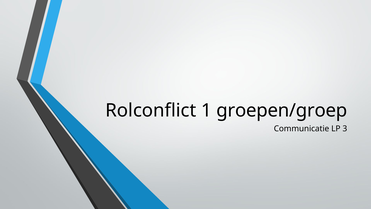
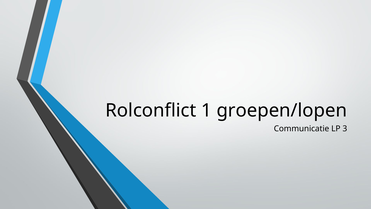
groepen/groep: groepen/groep -> groepen/lopen (282, 110)
